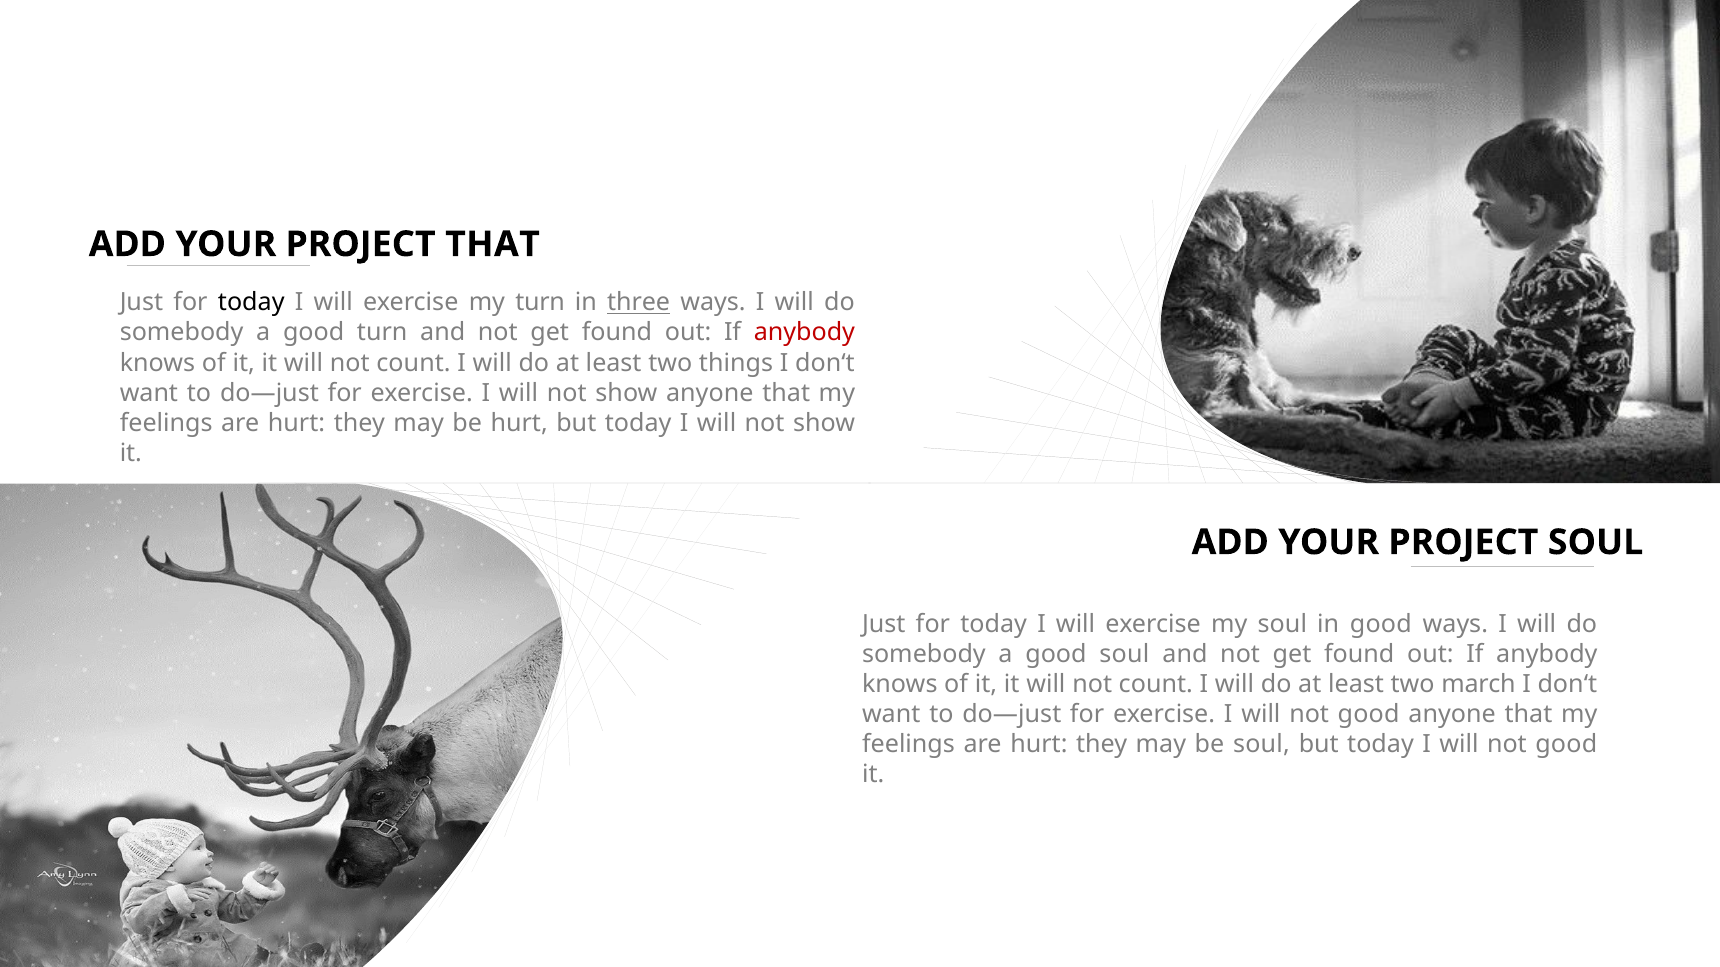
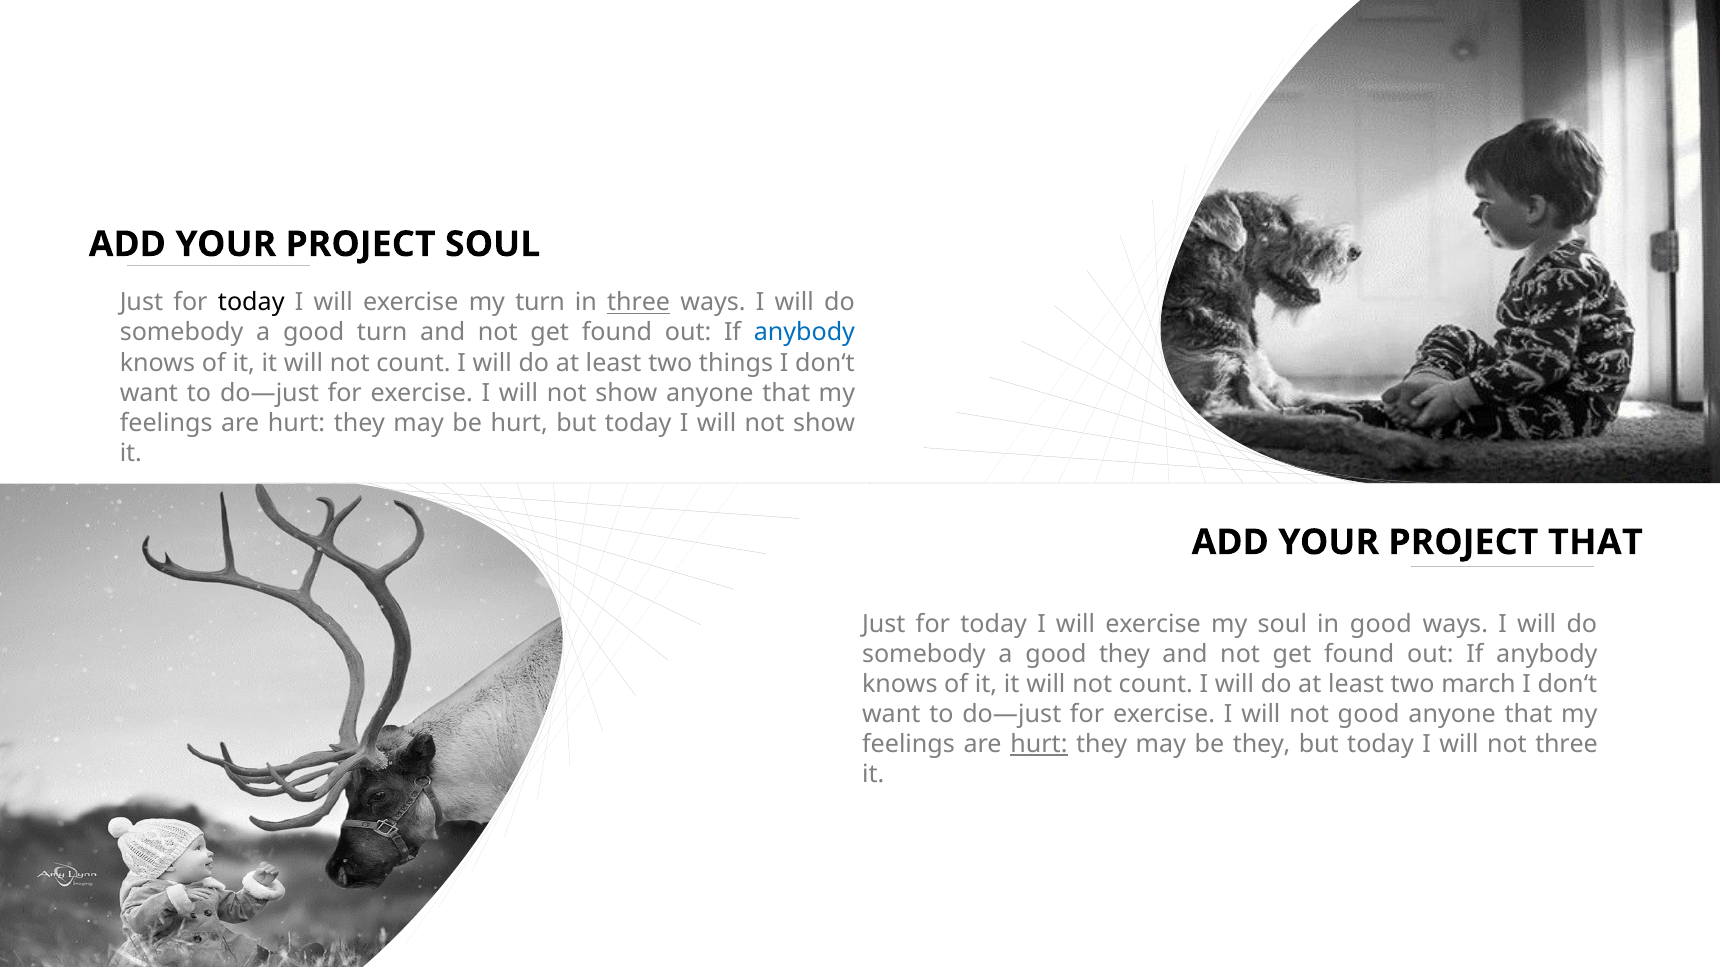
PROJECT THAT: THAT -> SOUL (493, 244)
anybody colour: red -> blue (804, 333)
PROJECT SOUL: SOUL -> THAT (1595, 543)
good soul: soul -> they (1125, 654)
hurt underline: none -> present (1039, 745)
be soul: soul -> they (1262, 745)
good: good -> three (1567, 745)
